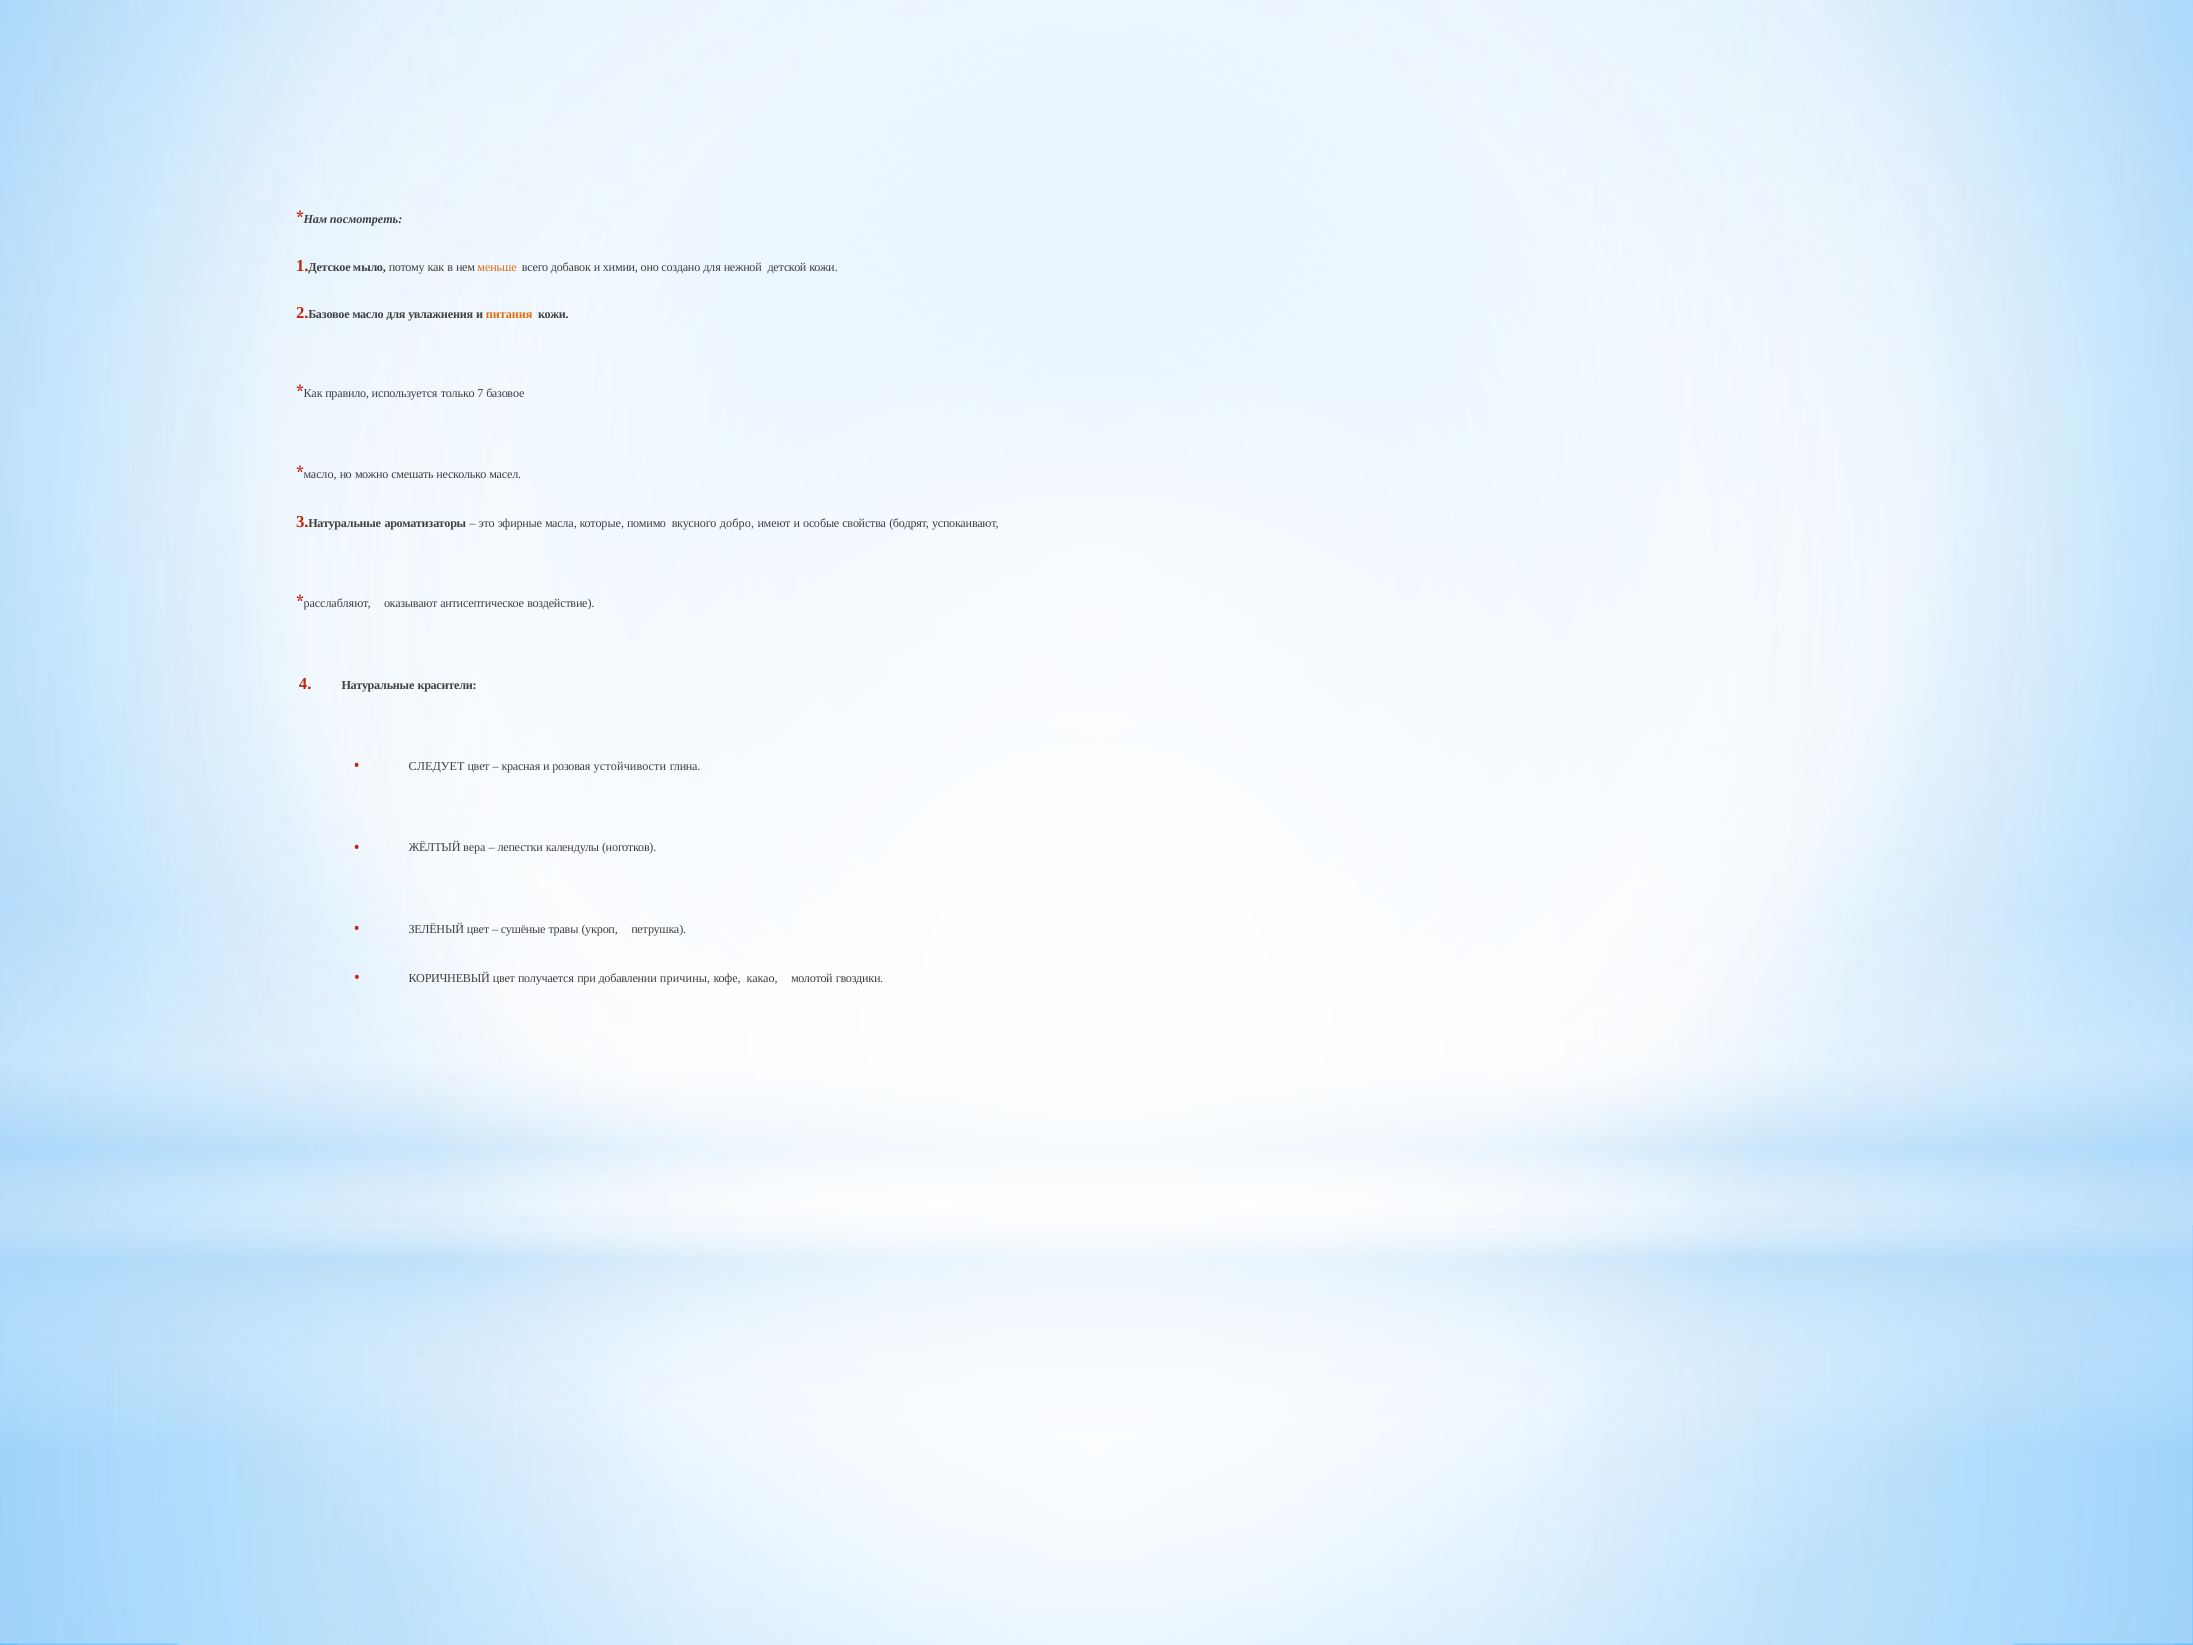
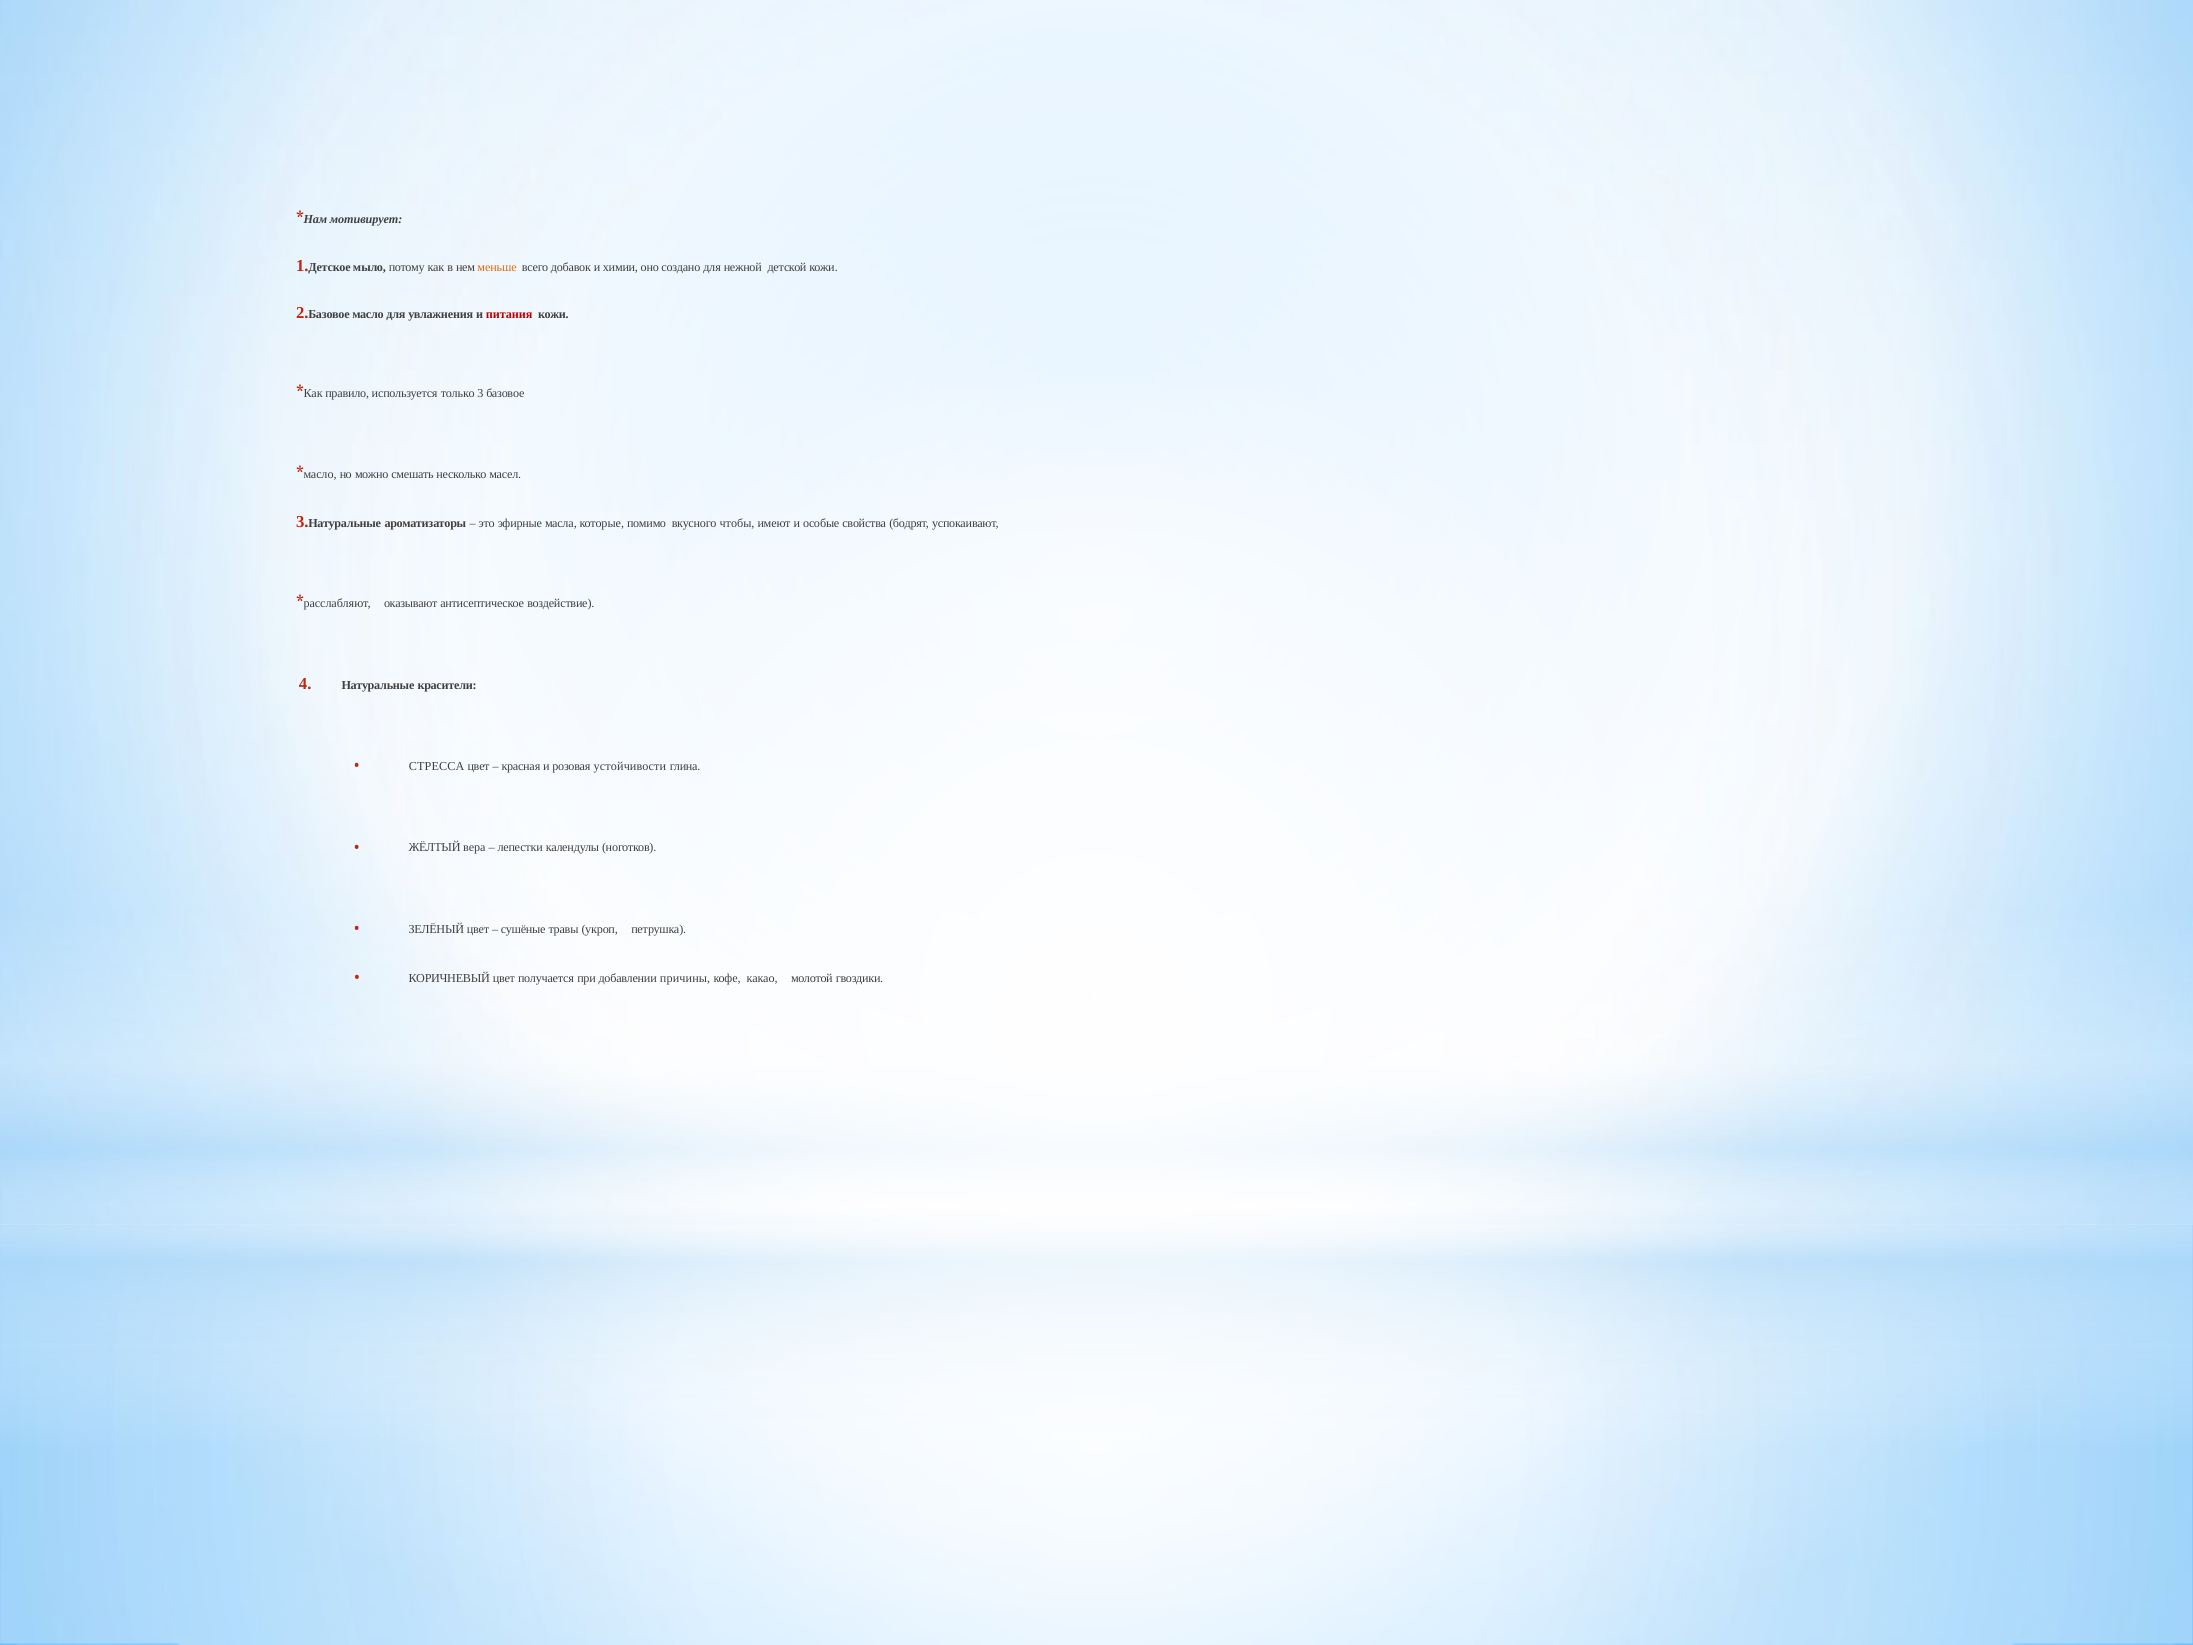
посмотреть: посмотреть -> мотивирует (366, 220)
питания colour: orange -> red (509, 314)
7: 7 -> 3 (480, 393)
добро: добро -> чтобы (737, 523)
СЛЕДУЕТ: СЛЕДУЕТ -> СТРЕССА (437, 766)
